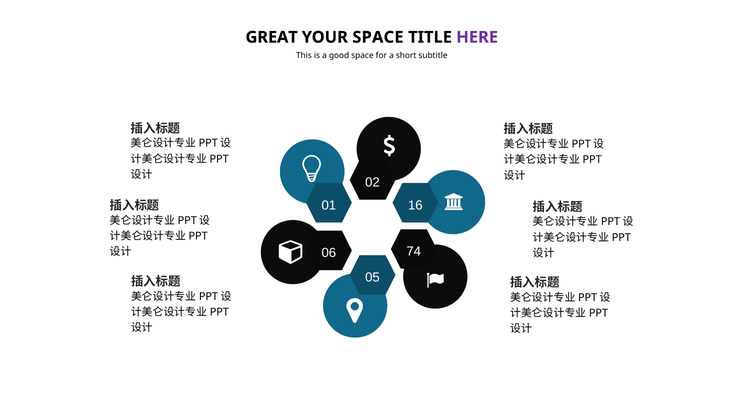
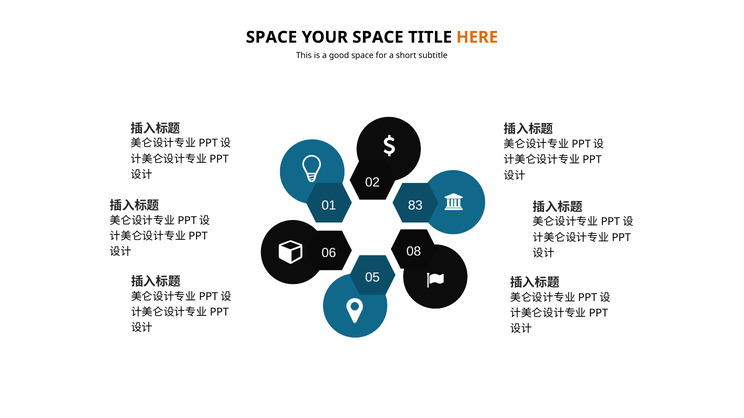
GREAT: GREAT -> SPACE (271, 37)
HERE colour: purple -> orange (477, 37)
16: 16 -> 83 (415, 205)
74: 74 -> 08 (414, 252)
